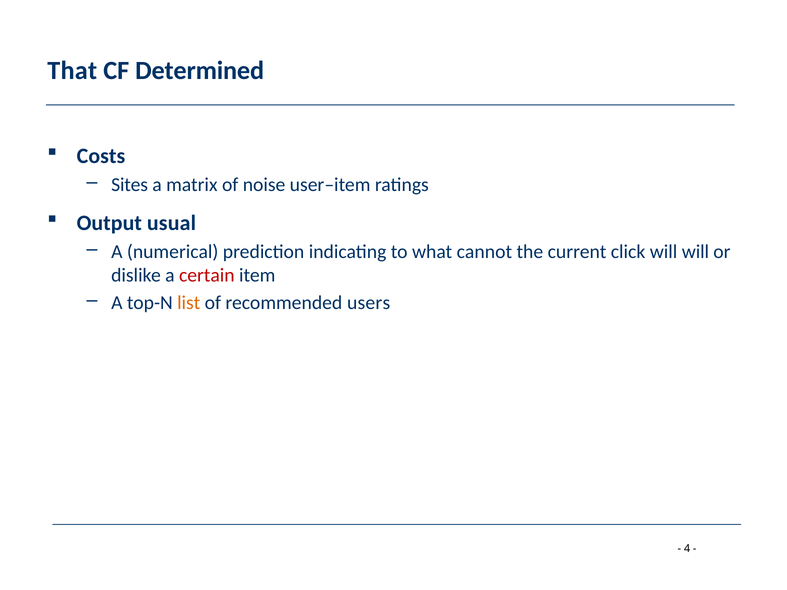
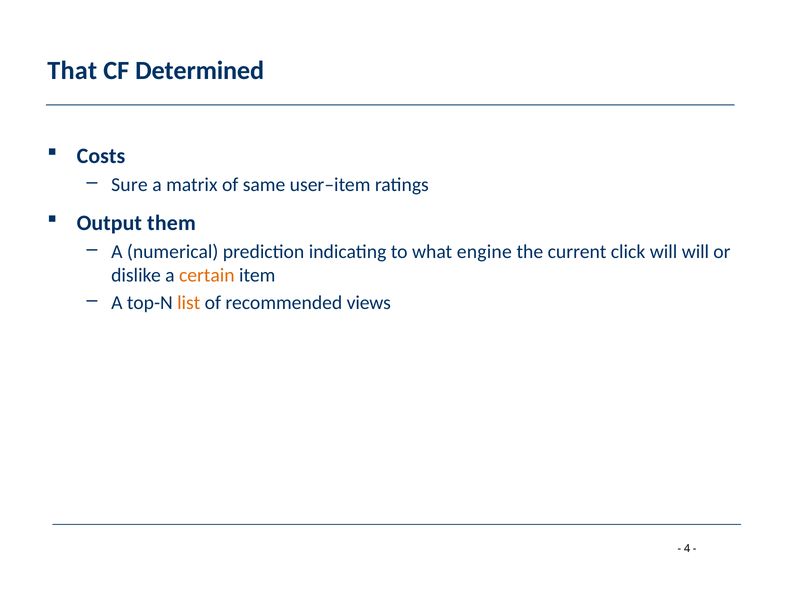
Sites: Sites -> Sure (129, 185)
noise: noise -> same (264, 185)
usual: usual -> them (171, 223)
cannot: cannot -> engine (484, 252)
certain colour: red -> orange (207, 276)
users: users -> views (369, 303)
